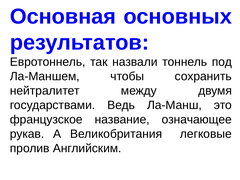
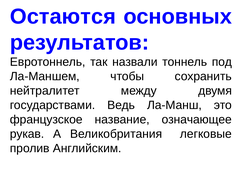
Основная: Основная -> Остаются (63, 16)
